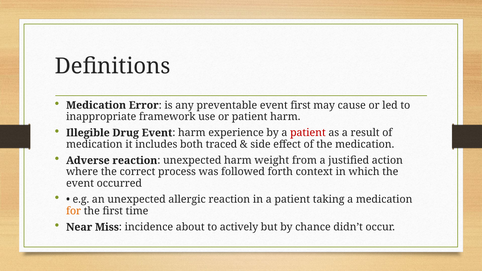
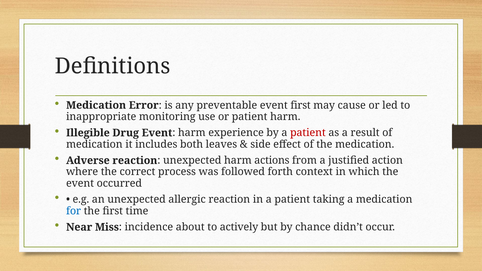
framework: framework -> monitoring (167, 117)
traced: traced -> leaves (221, 144)
weight: weight -> actions (272, 161)
for colour: orange -> blue (74, 211)
